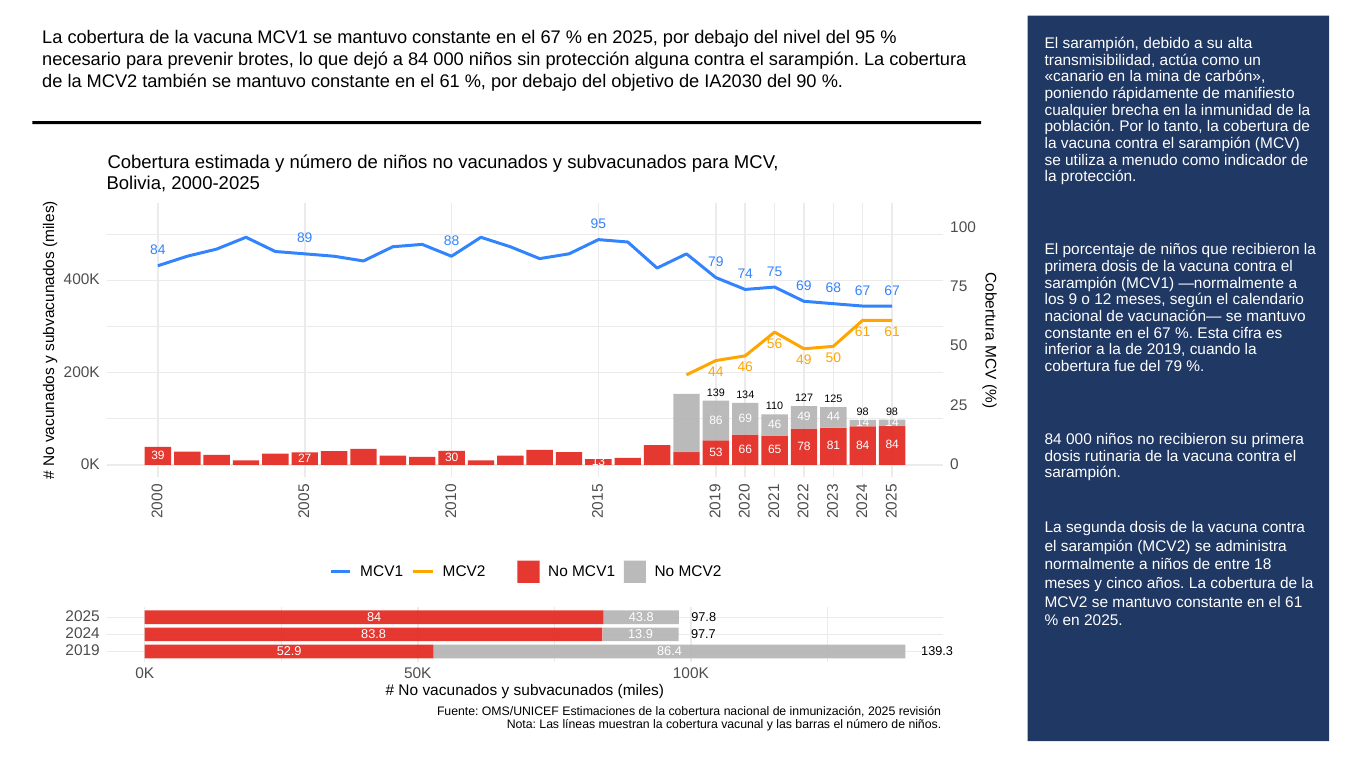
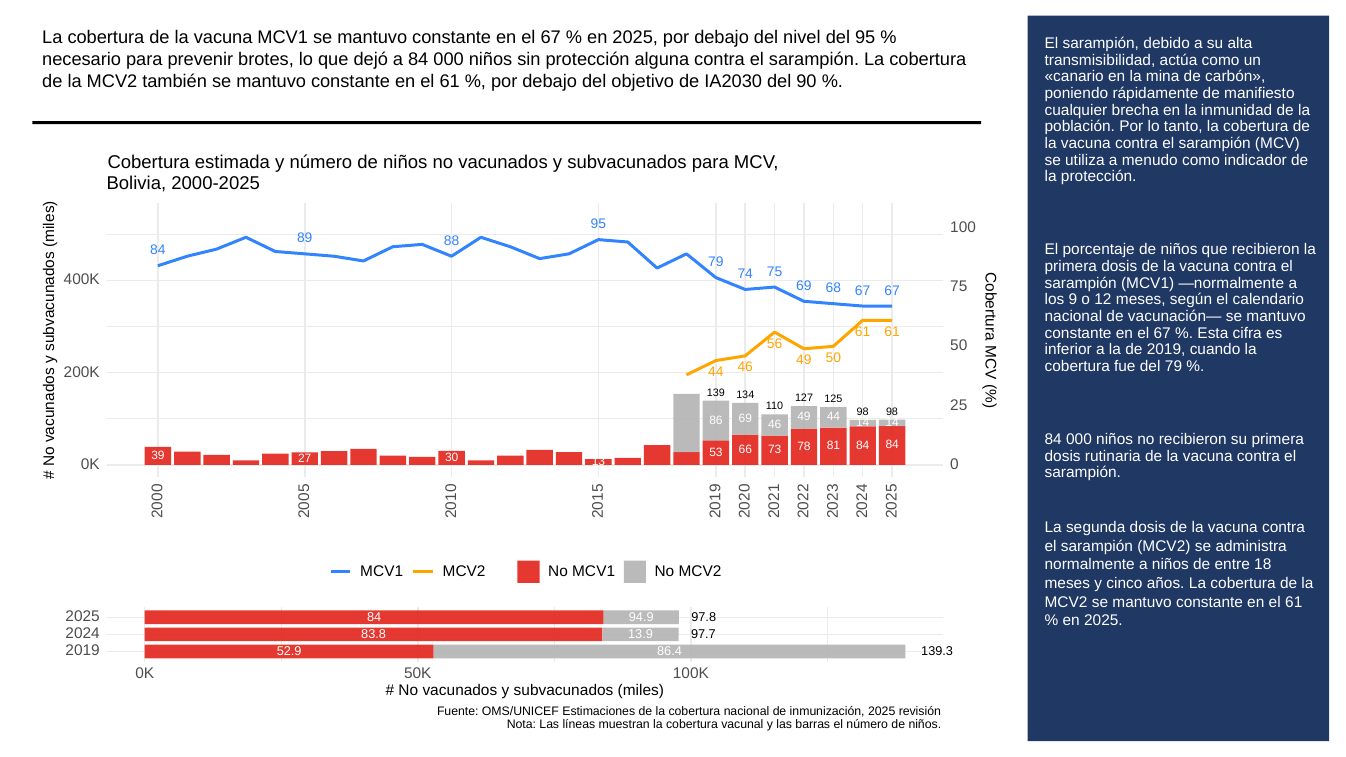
65: 65 -> 73 (775, 450)
43.8: 43.8 -> 94.9 (641, 617)
